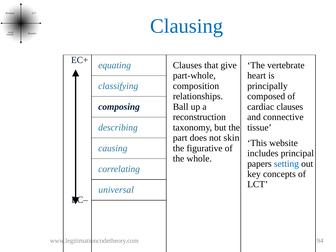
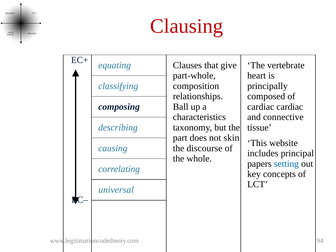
Clausing colour: blue -> red (187, 26)
cardiac clauses: clauses -> cardiac (290, 107)
reconstruction: reconstruction -> characteristics (199, 117)
figurative: figurative -> discourse (204, 148)
